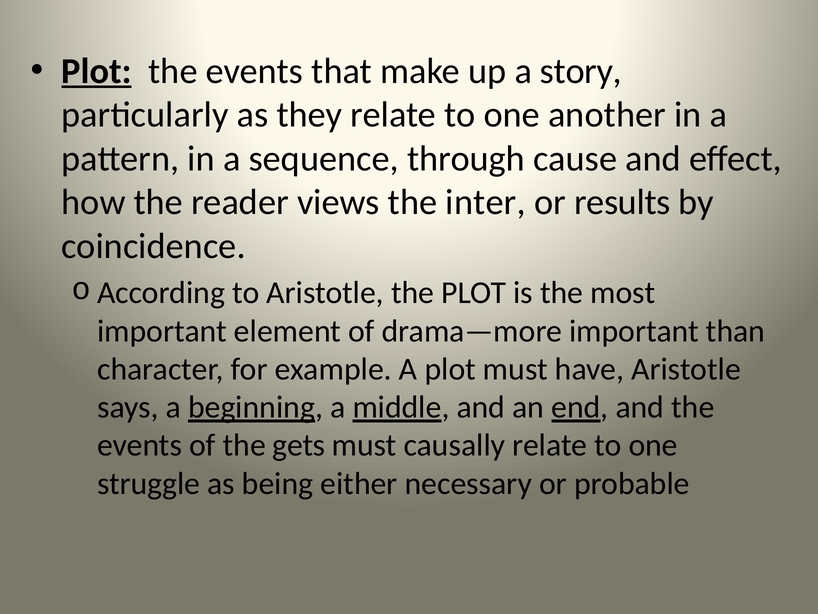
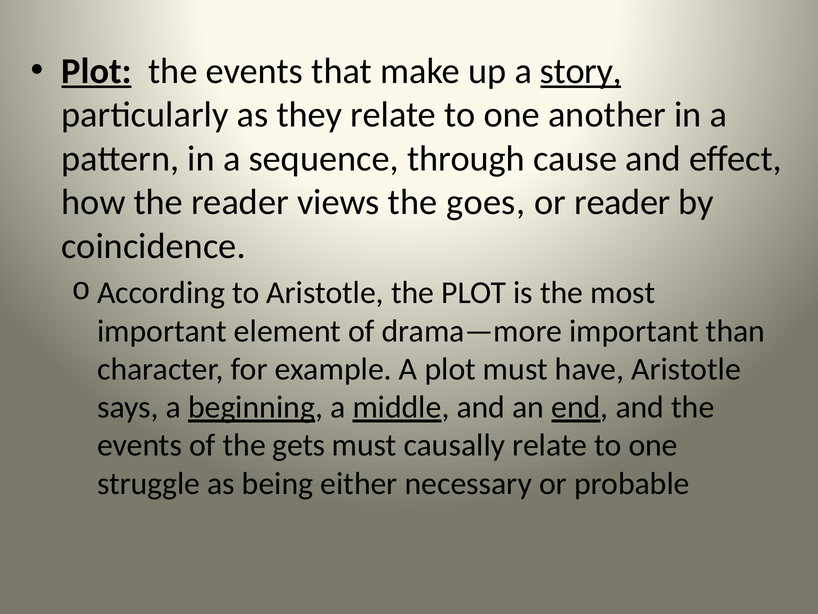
story underline: none -> present (581, 71)
inter: inter -> goes (486, 202)
or results: results -> reader (622, 202)
